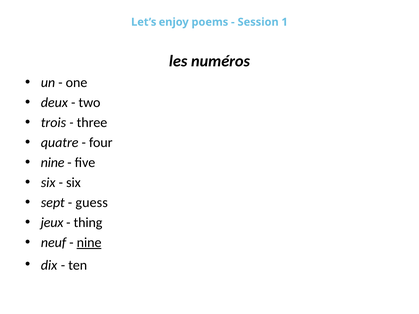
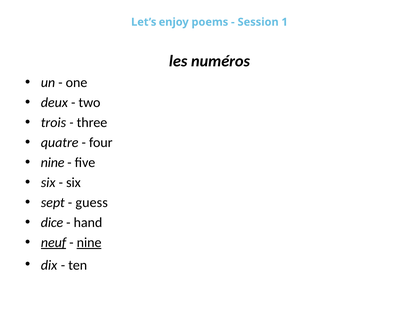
jeux: jeux -> dice (52, 223)
thing: thing -> hand (88, 223)
neuf underline: none -> present (53, 243)
